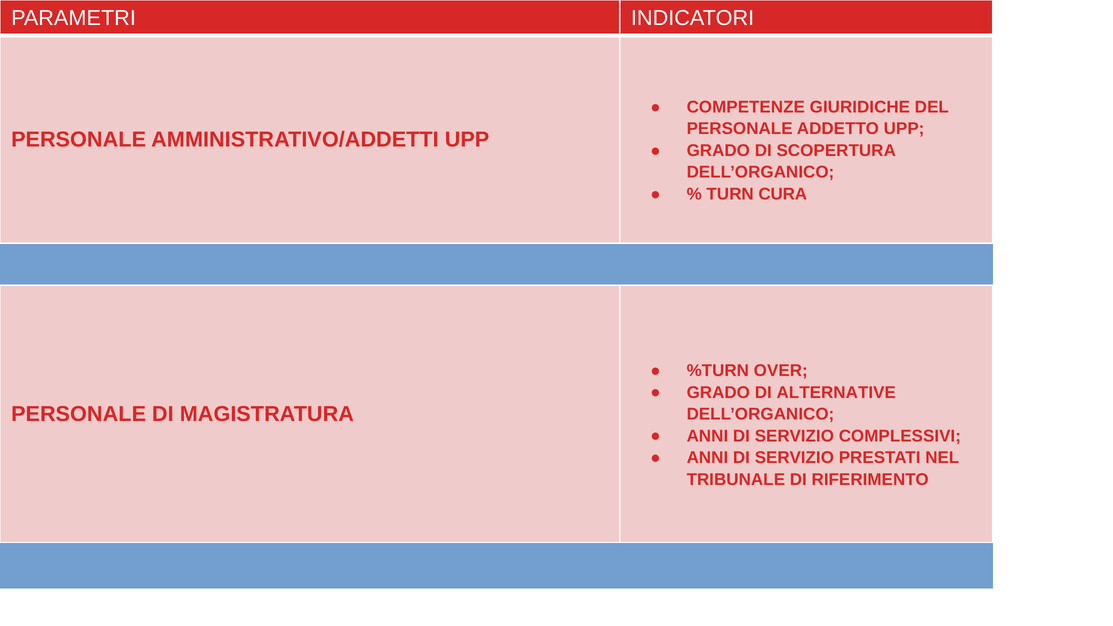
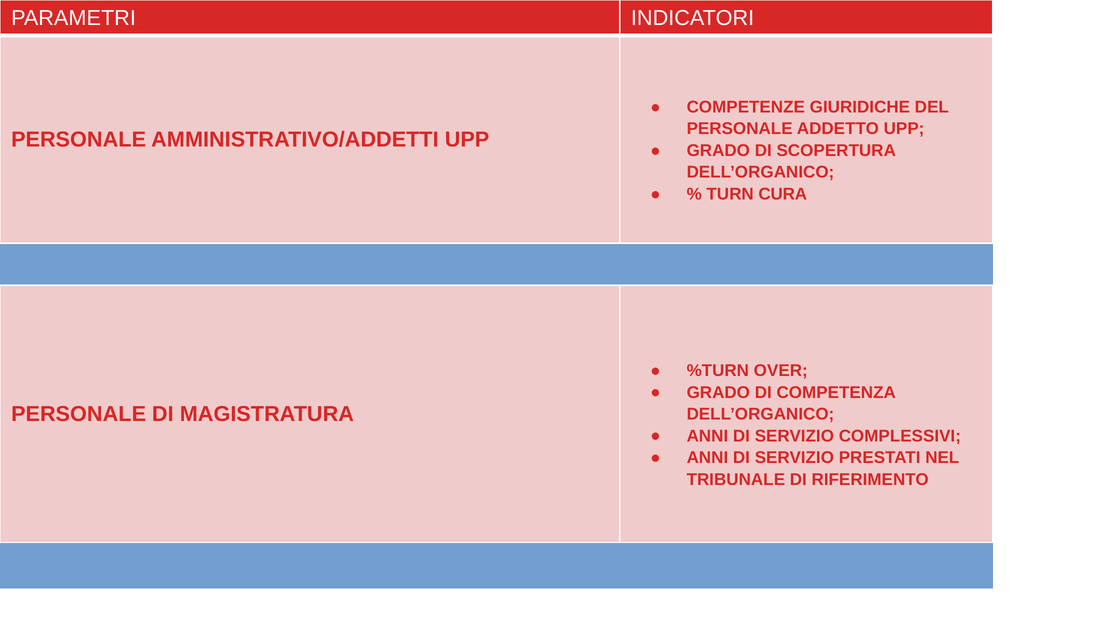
ALTERNATIVE: ALTERNATIVE -> COMPETENZA (836, 393)
